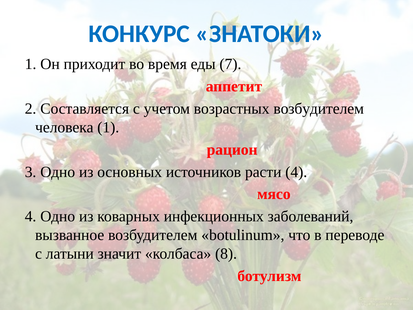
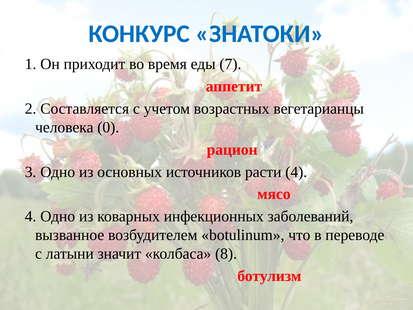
возрастных возбудителем: возбудителем -> вегетарианцы (319, 109)
1: 1 -> 0 (108, 127)
